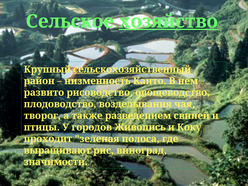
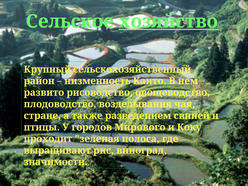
сельскохозяйственный underline: present -> none (132, 69)
творог: творог -> стране (42, 116)
Живопись: Живопись -> Мирового (140, 127)
